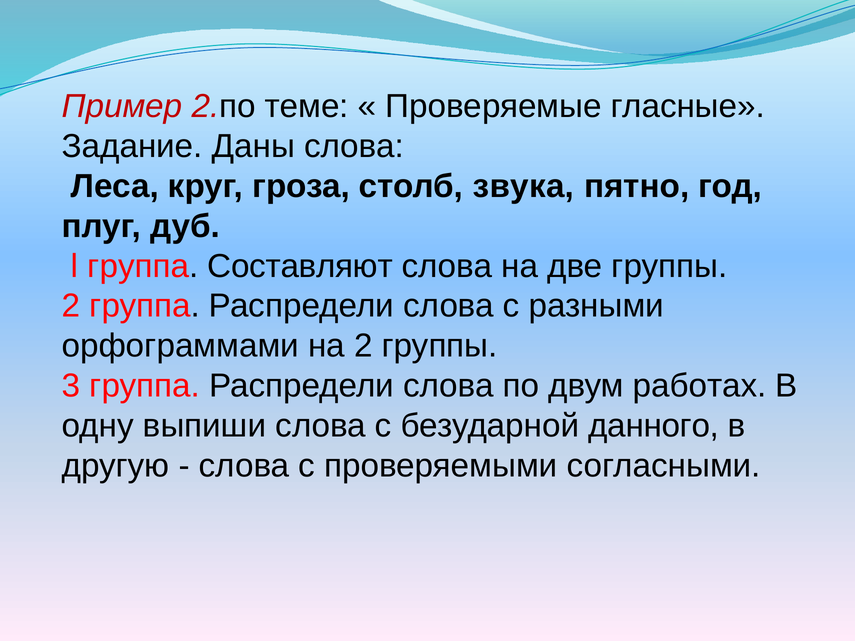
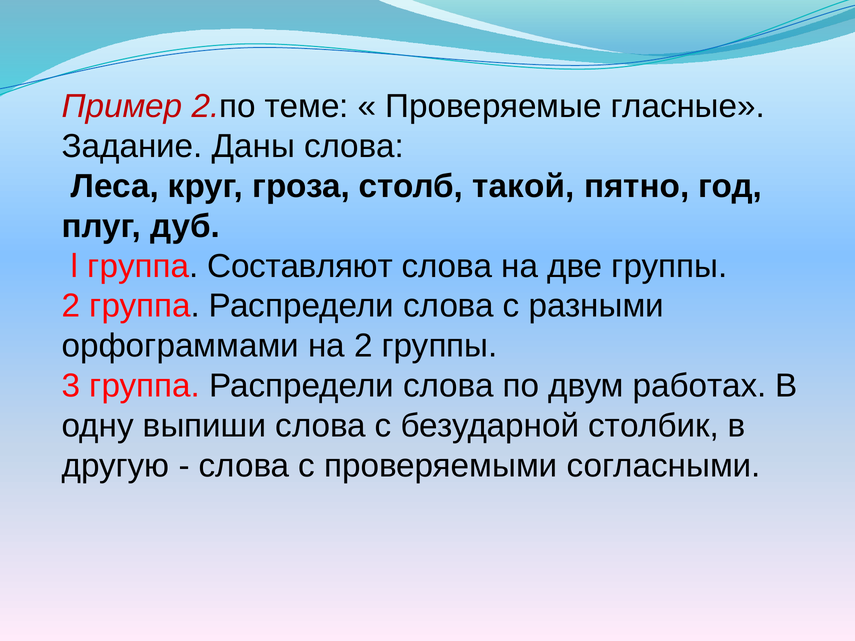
звука: звука -> такой (523, 186)
данного: данного -> столбик (654, 426)
